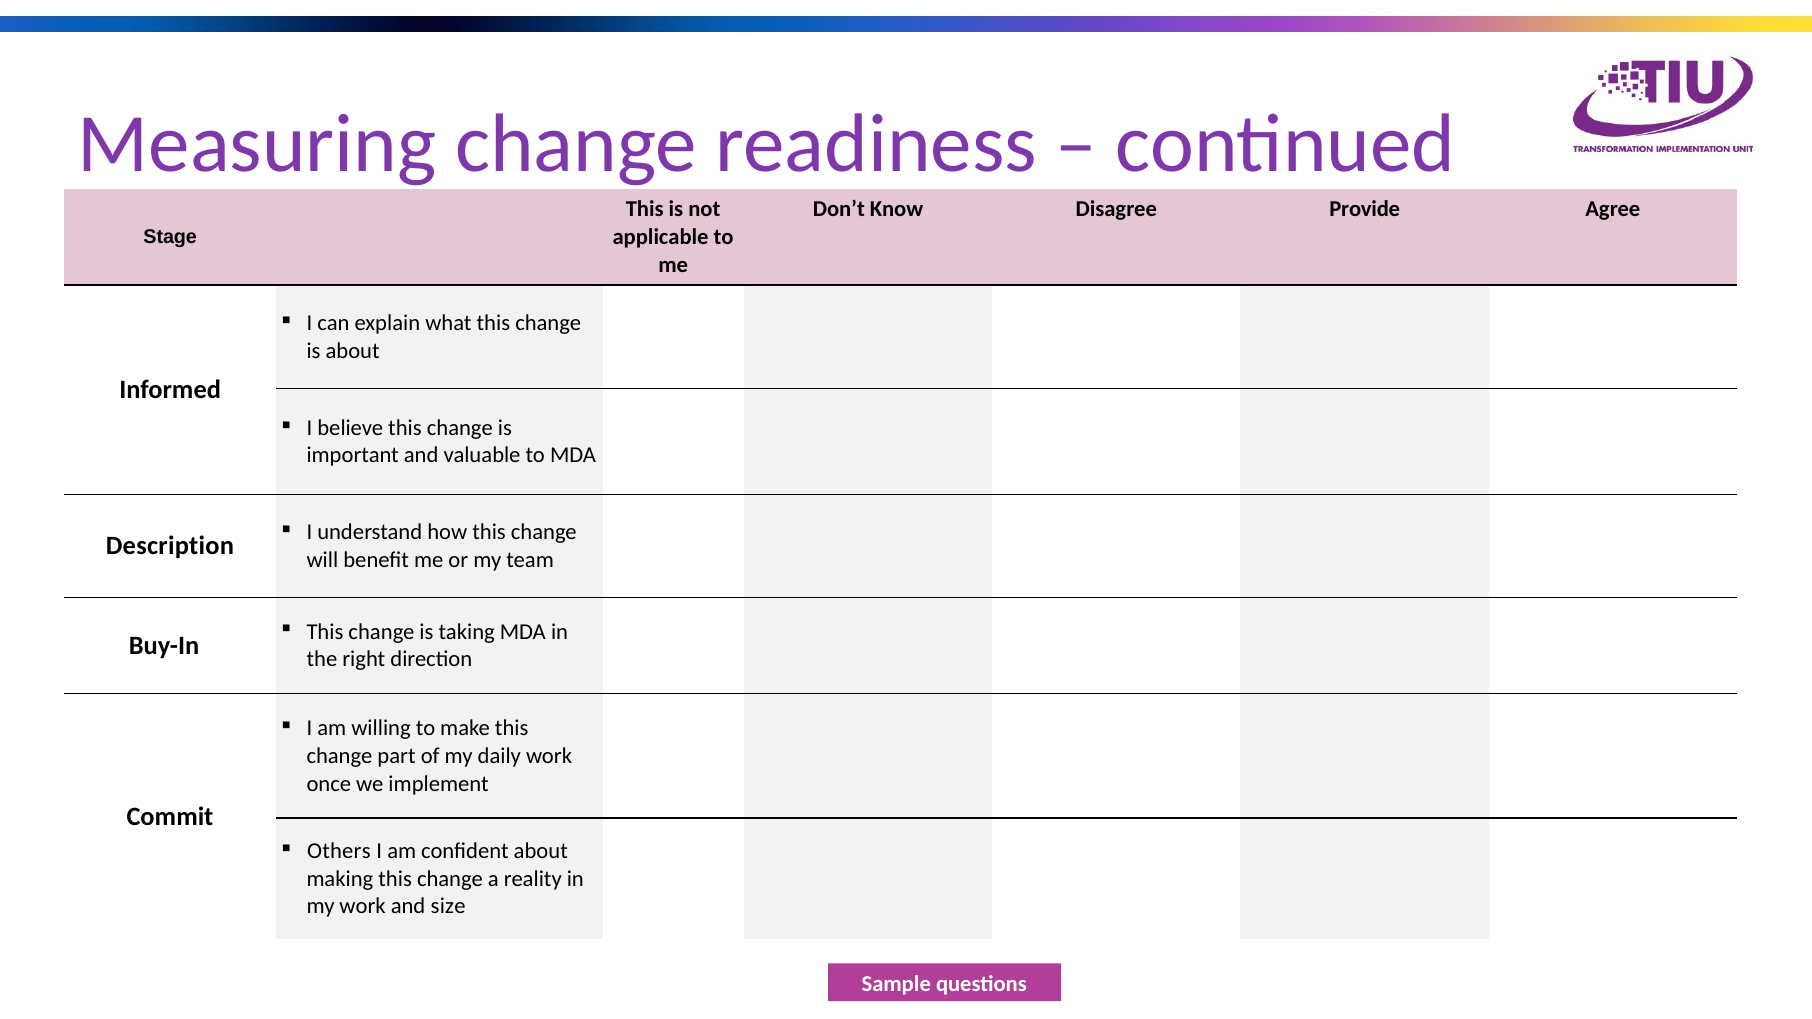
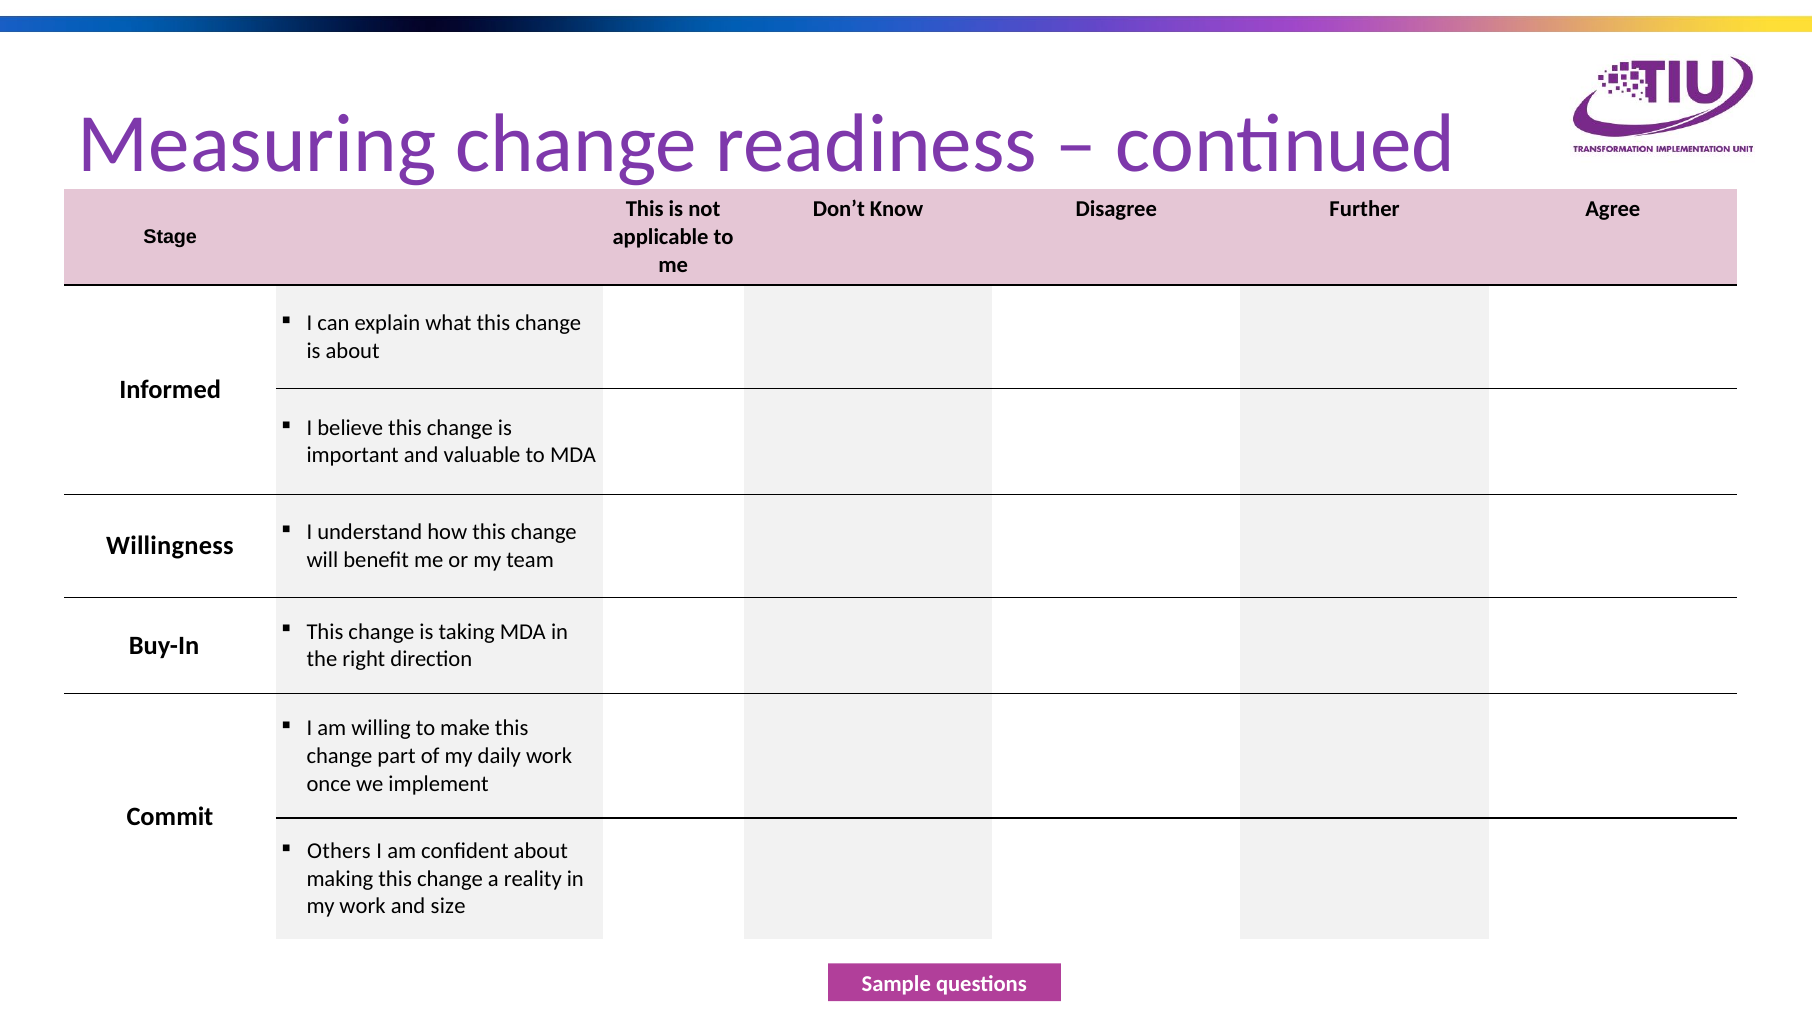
Provide: Provide -> Further (1365, 209)
Description: Description -> Willingness (170, 546)
